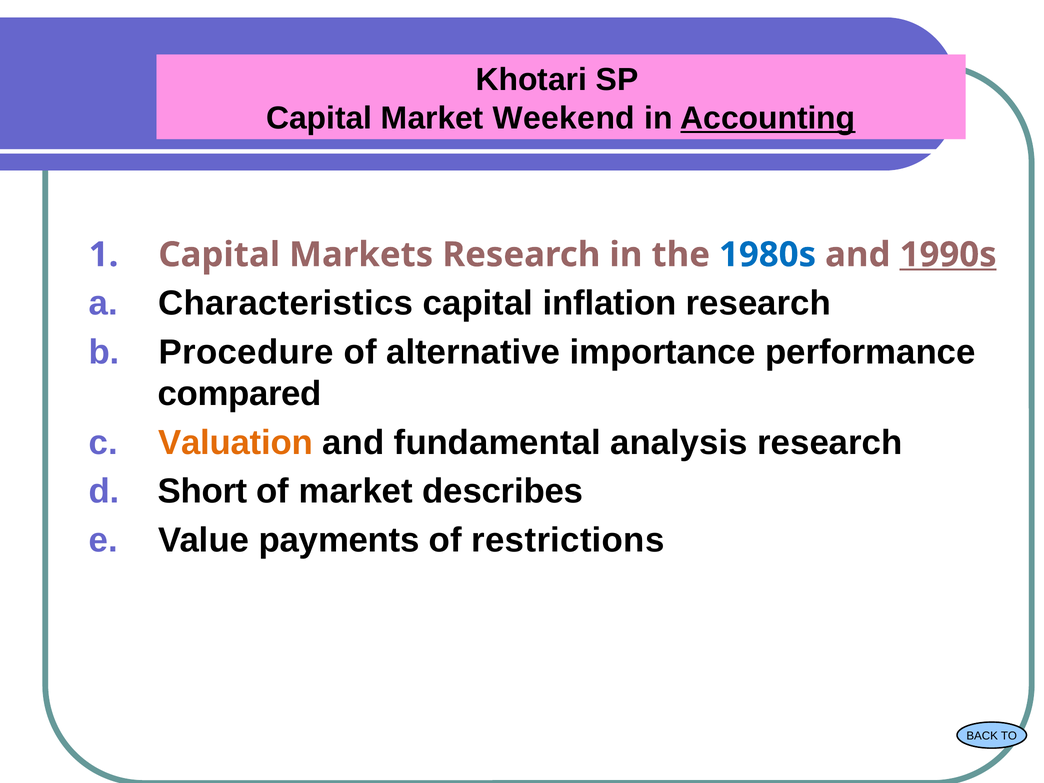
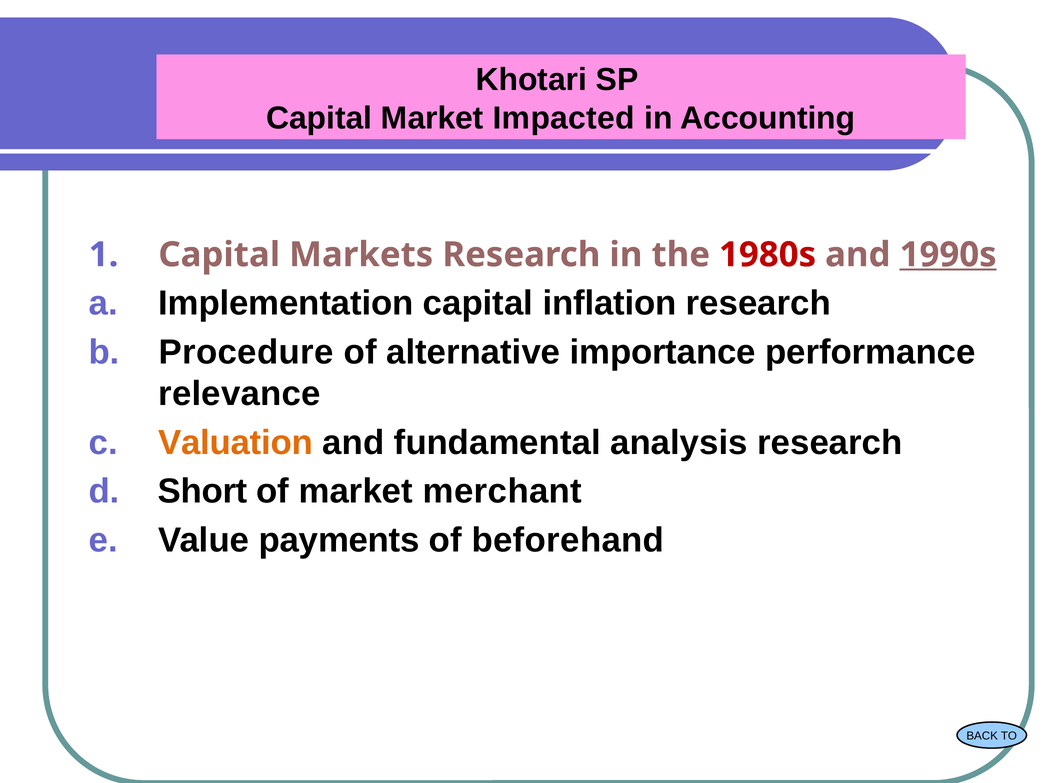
Weekend: Weekend -> Impacted (564, 118)
Accounting underline: present -> none (768, 118)
1980s colour: blue -> red (768, 255)
Characteristics: Characteristics -> Implementation (286, 303)
compared: compared -> relevance (239, 394)
describes: describes -> merchant (502, 491)
restrictions: restrictions -> beforehand (568, 540)
